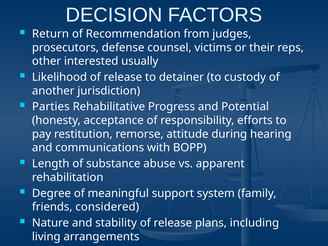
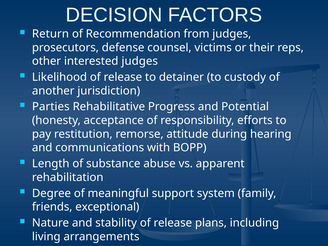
interested usually: usually -> judges (140, 61)
considered: considered -> exceptional (107, 207)
